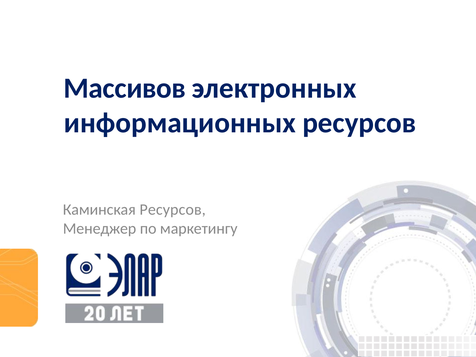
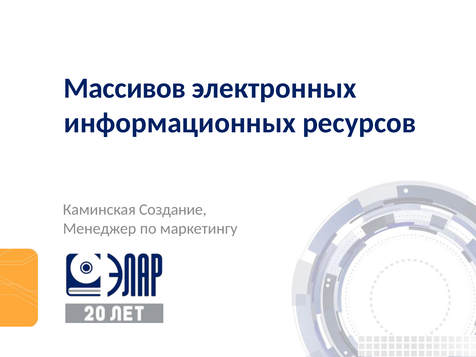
Каминская Ресурсов: Ресурсов -> Создание (173, 210)
